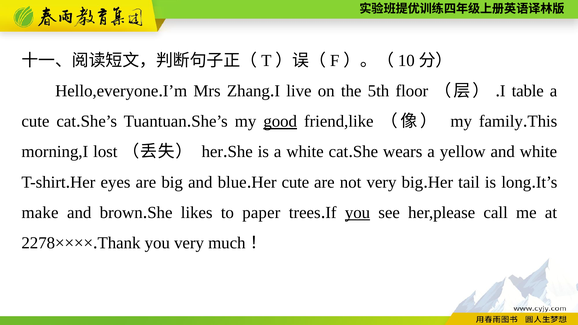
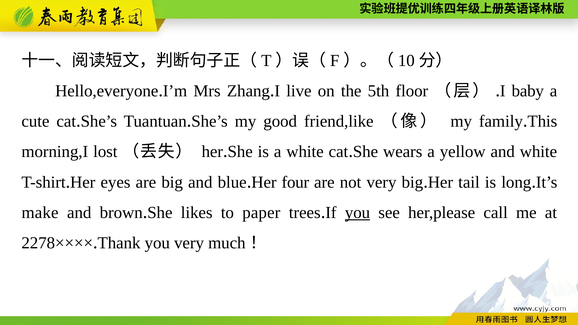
table: table -> baby (528, 91)
good underline: present -> none (280, 121)
cute: cute -> four (295, 182)
